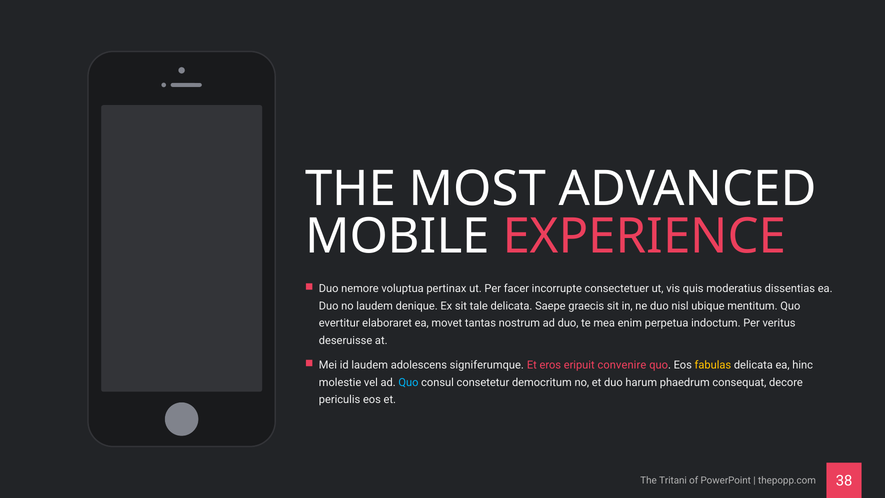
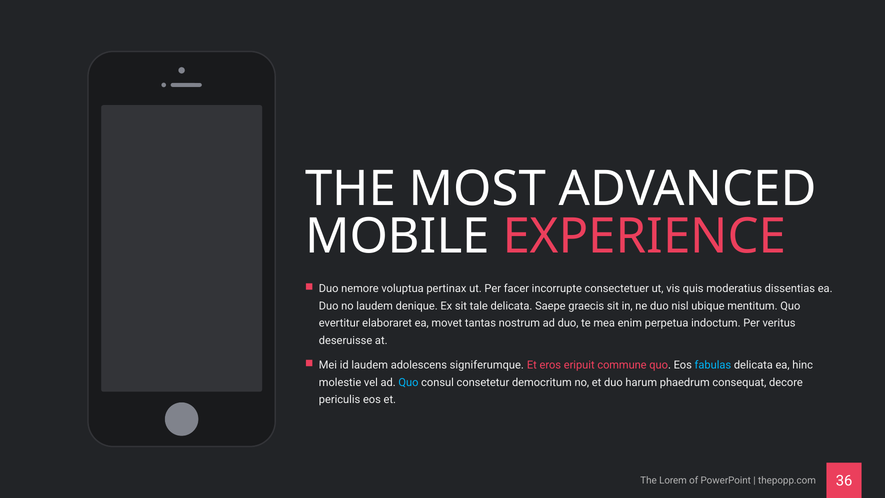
convenire: convenire -> commune (622, 365)
fabulas colour: yellow -> light blue (713, 365)
Tritani: Tritani -> Lorem (673, 480)
38: 38 -> 36 (844, 480)
